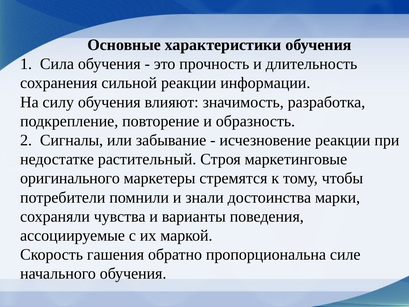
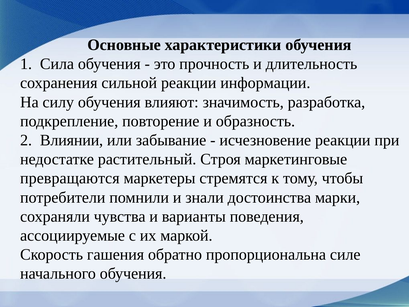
Сигналы: Сигналы -> Влиянии (72, 140)
оригинального: оригинального -> превращаются (70, 178)
